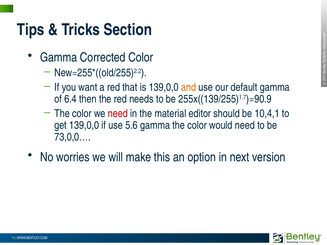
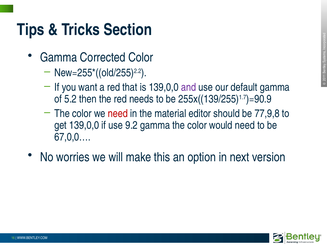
and colour: orange -> purple (189, 87)
6.4: 6.4 -> 5.2 (70, 99)
10,4,1: 10,4,1 -> 77,9,8 (267, 114)
5.6: 5.6 -> 9.2 (132, 126)
73,0,0…: 73,0,0… -> 67,0,0… (73, 137)
